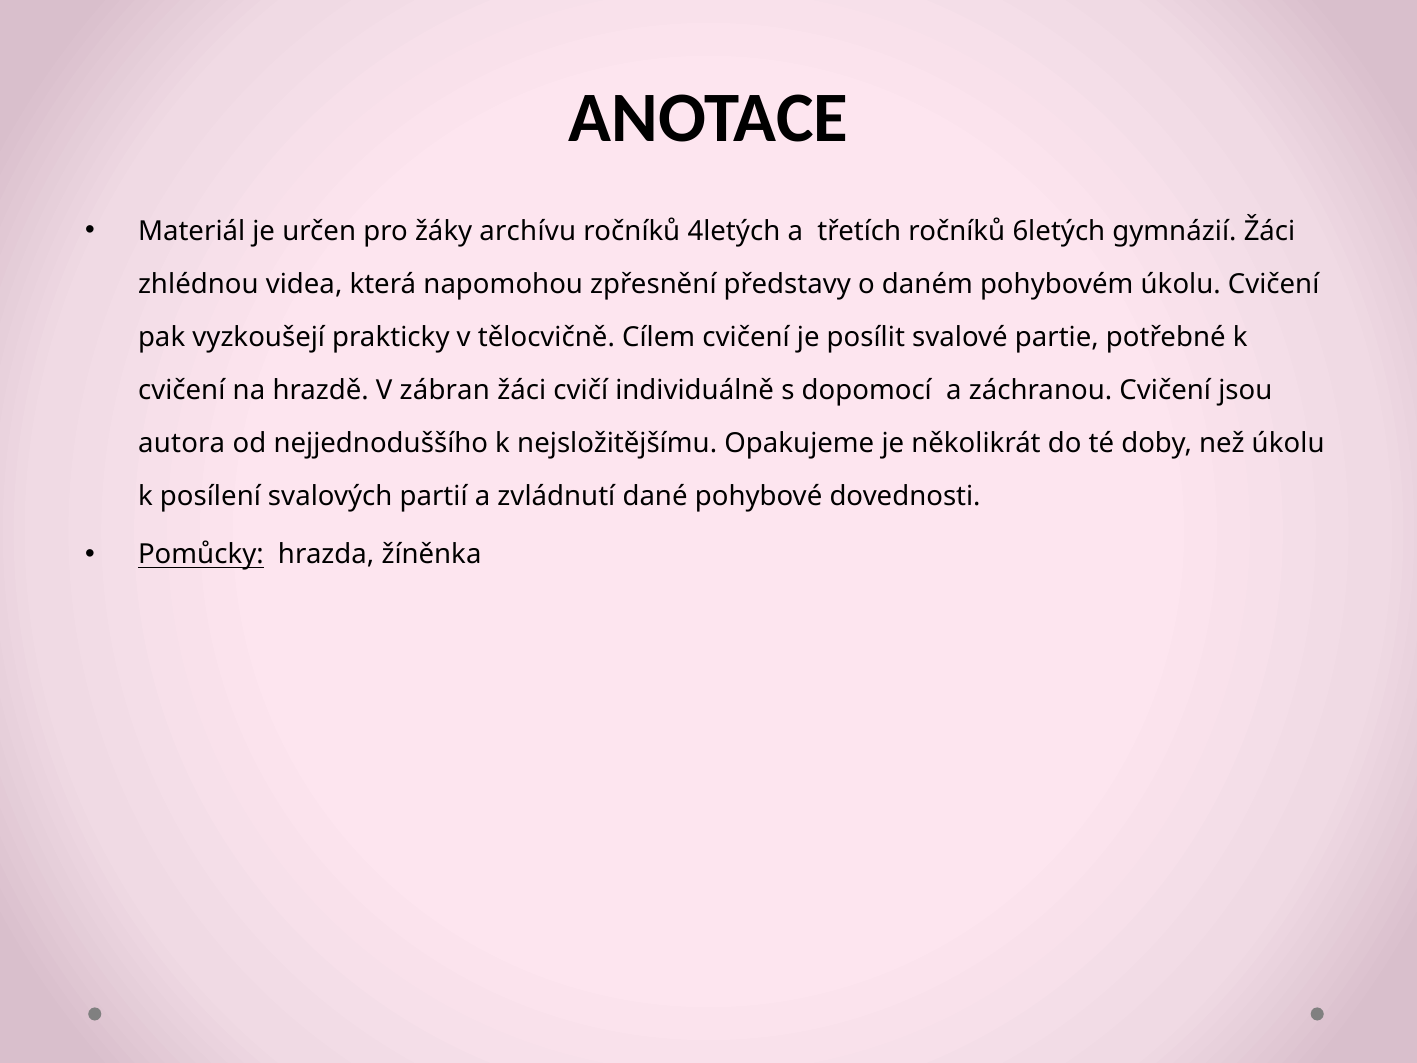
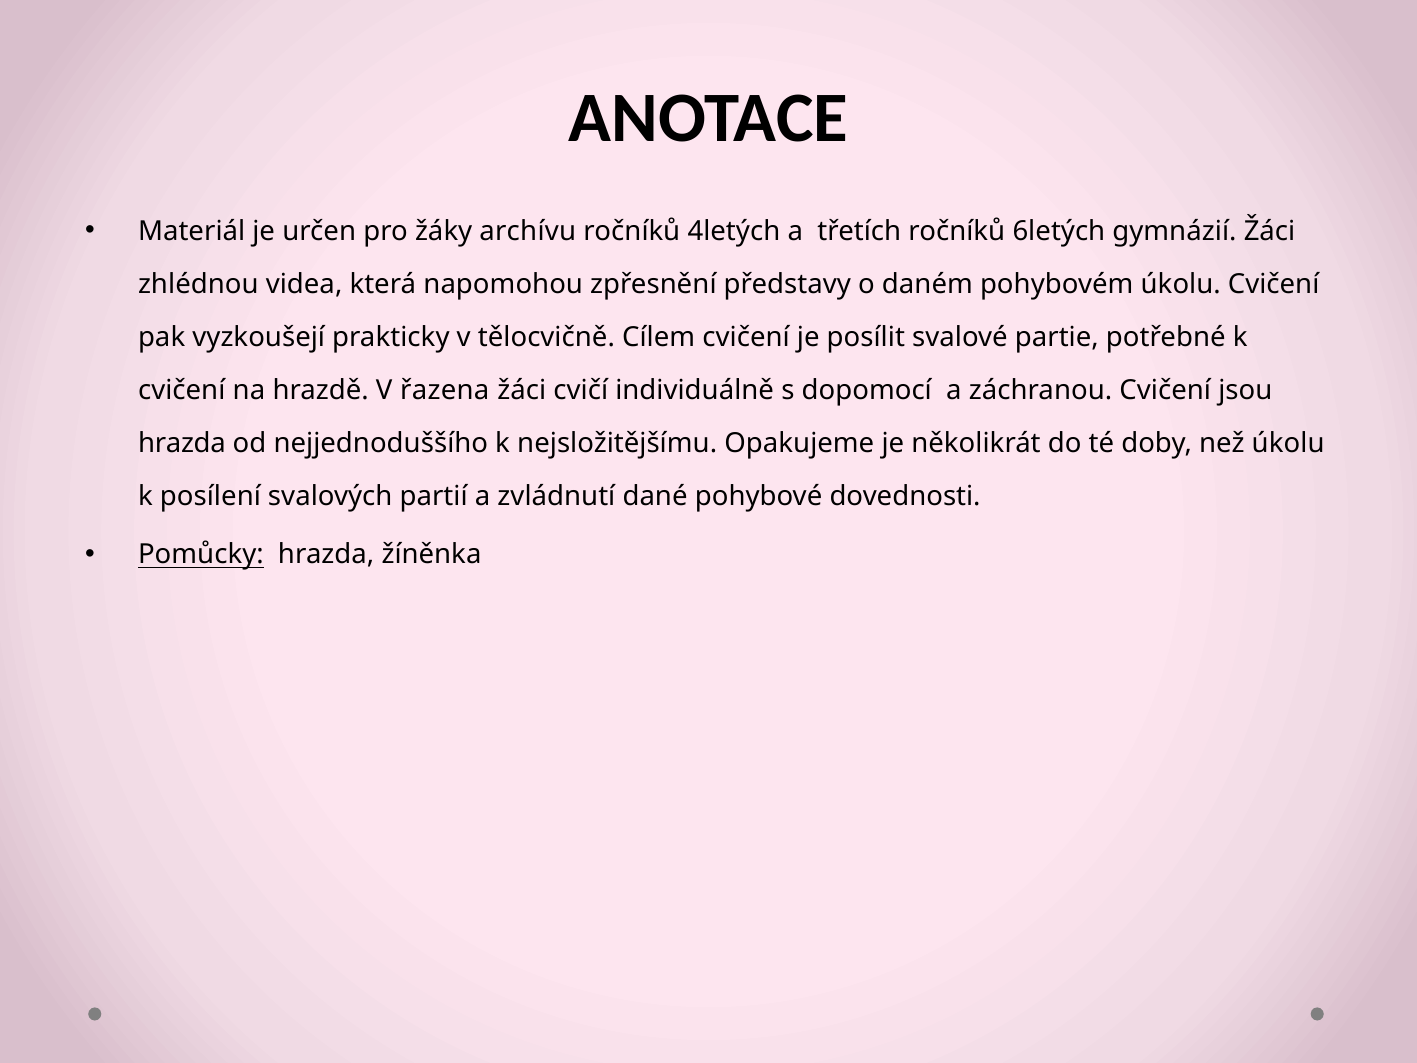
zábran: zábran -> řazena (445, 390)
autora: autora -> hrazda (182, 443)
